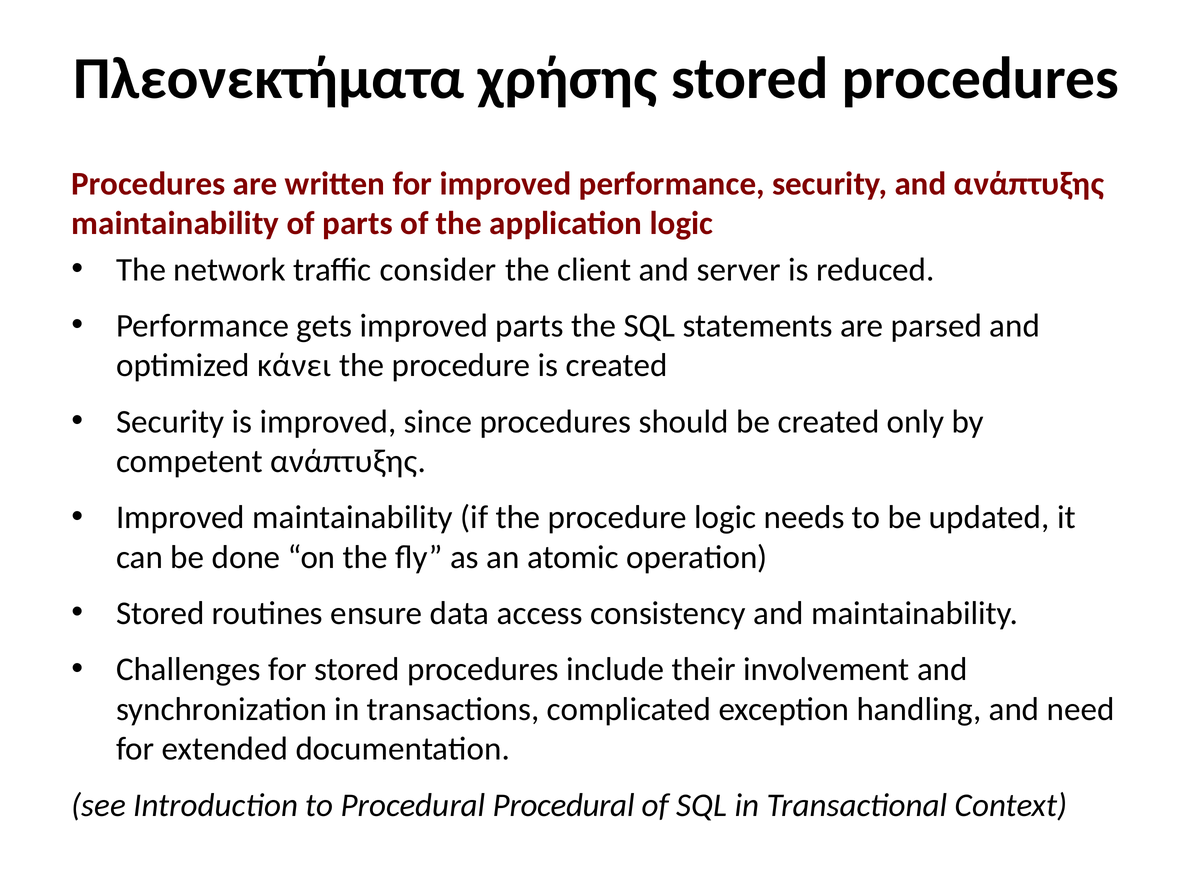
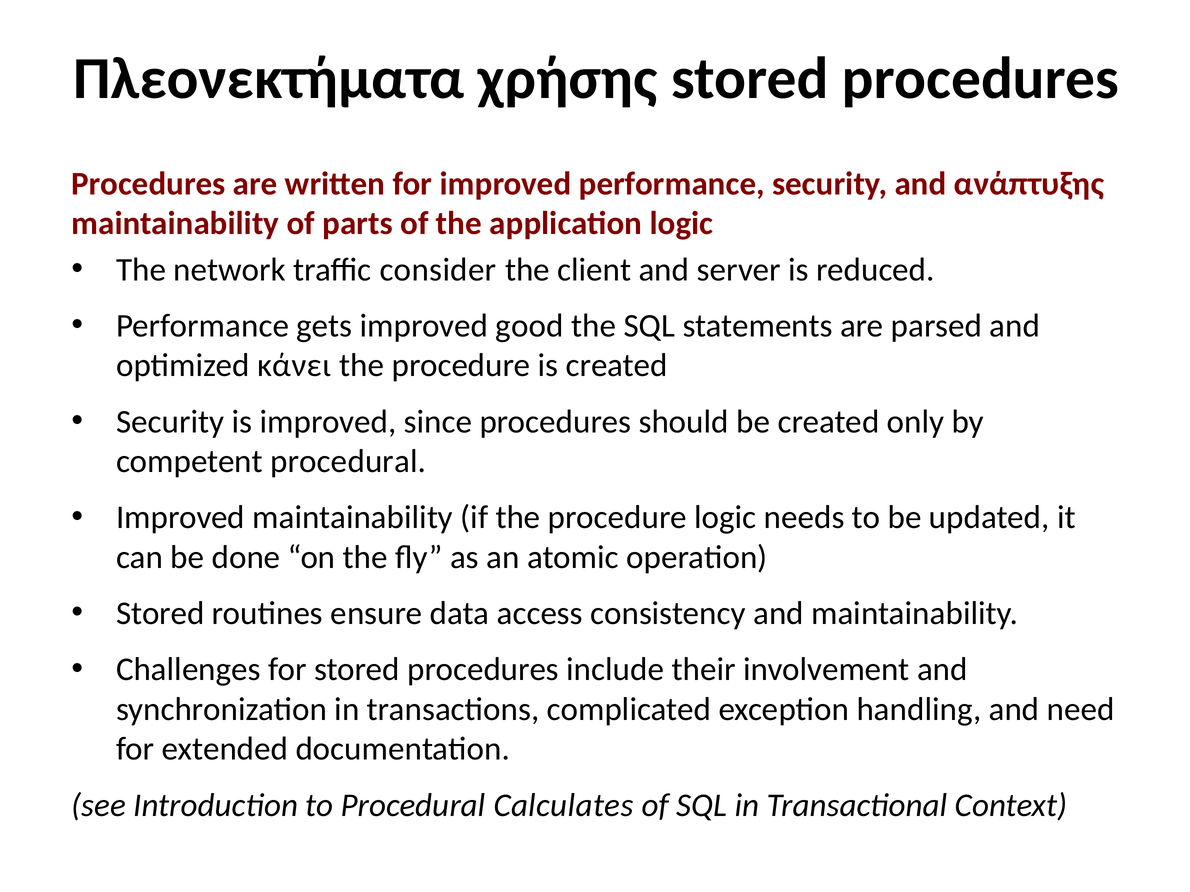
improved parts: parts -> good (529, 326)
competent ανάπτυξης: ανάπτυξης -> procedural (348, 462)
Procedural Procedural: Procedural -> Calculates (563, 806)
